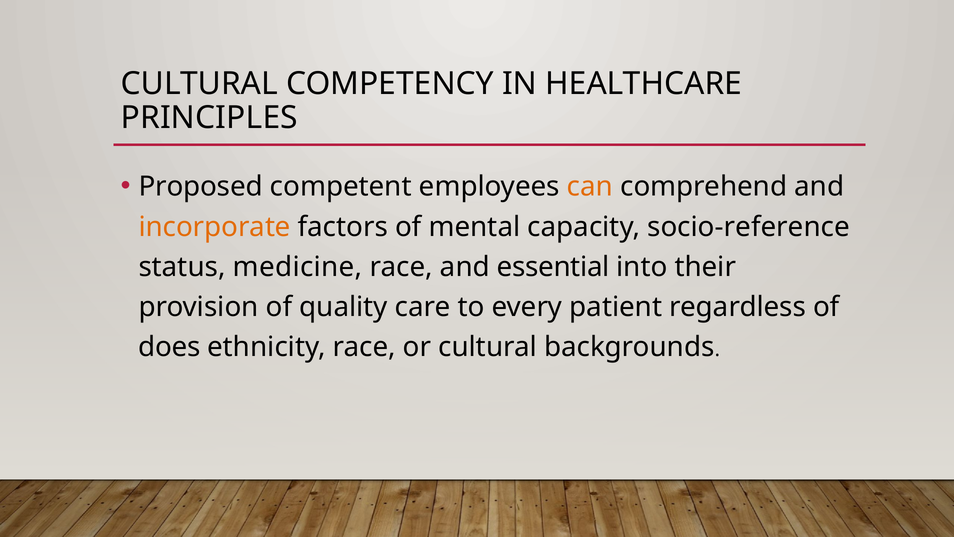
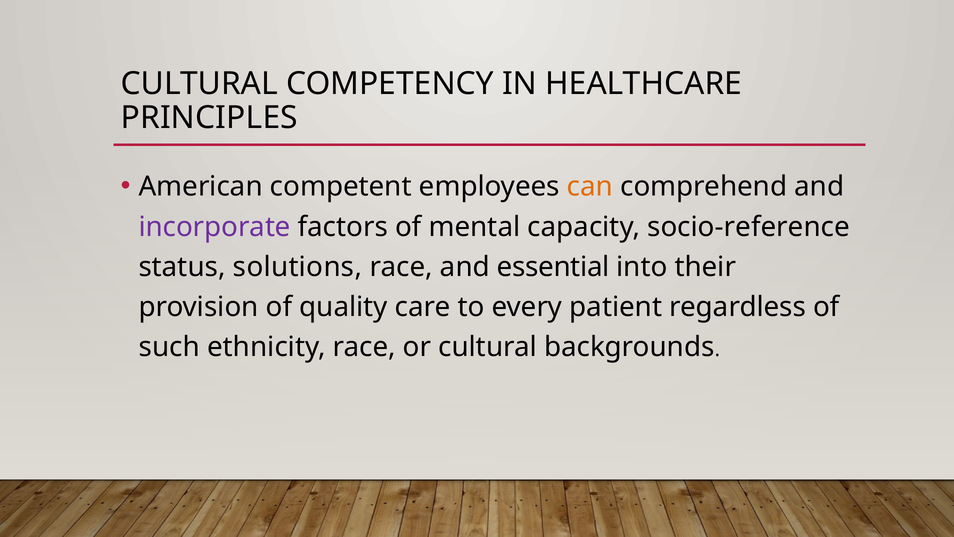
Proposed: Proposed -> American (201, 187)
incorporate colour: orange -> purple (215, 227)
medicine: medicine -> solutions (298, 267)
does: does -> such (169, 347)
